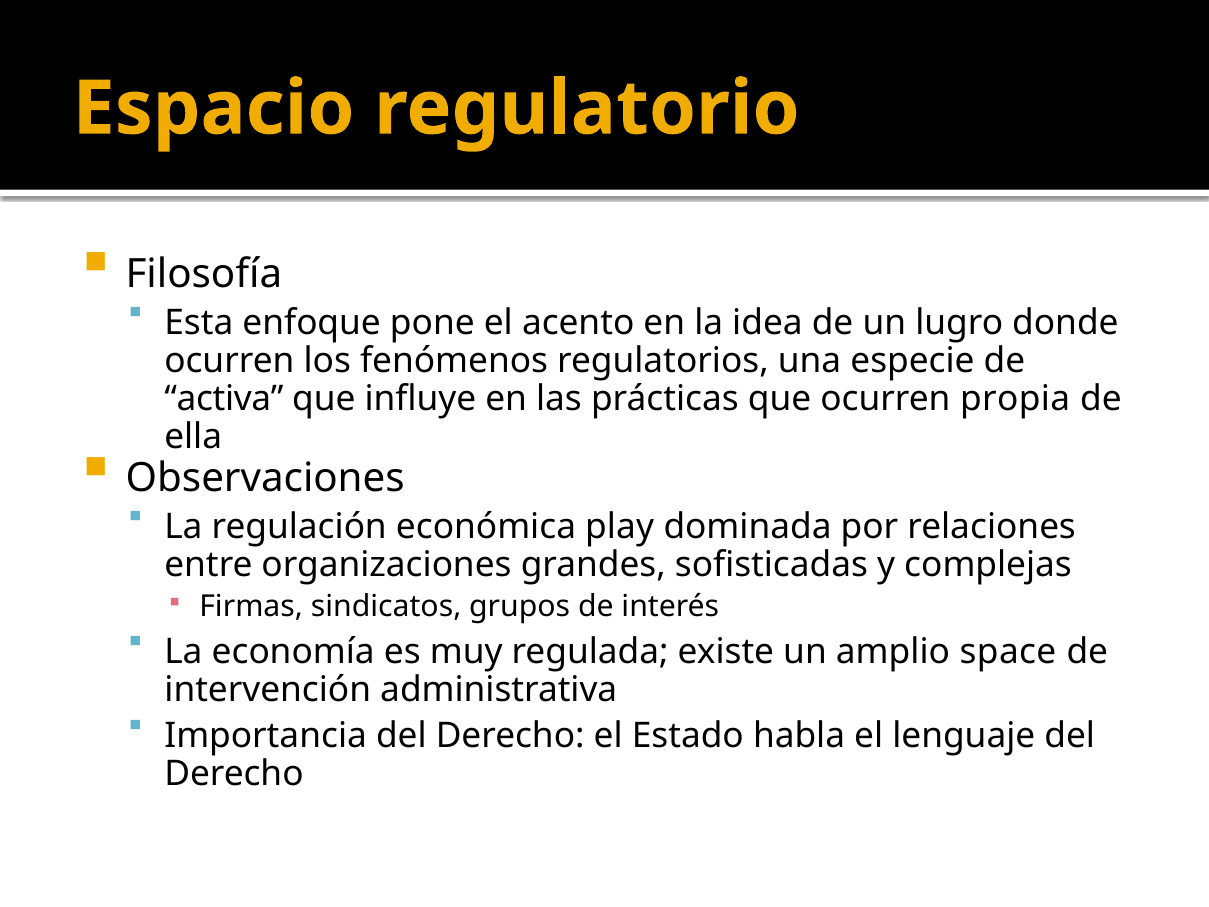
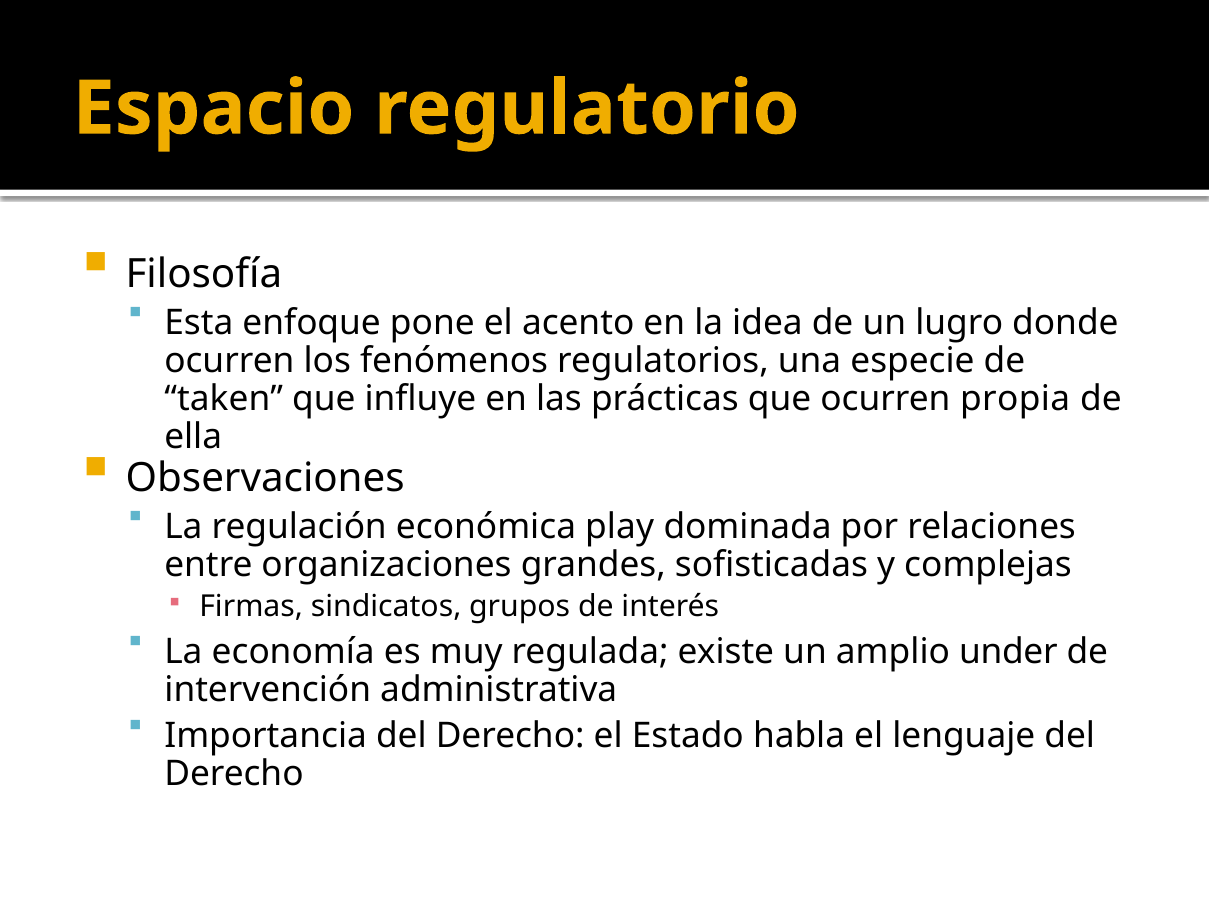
activa: activa -> taken (224, 399)
space: space -> under (1008, 651)
